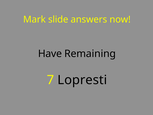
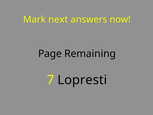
slide: slide -> next (58, 19)
Have: Have -> Page (50, 54)
